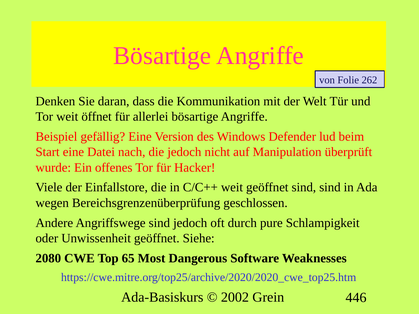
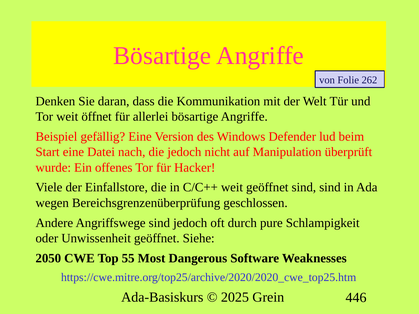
2080: 2080 -> 2050 (48, 258)
65: 65 -> 55 (128, 258)
2002: 2002 -> 2025 (235, 297)
